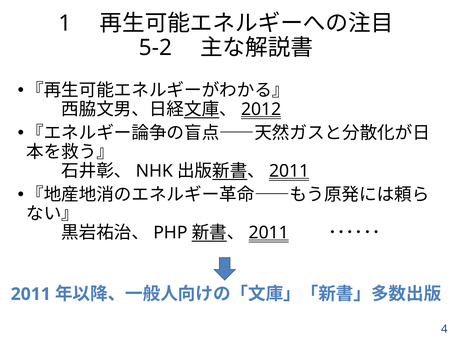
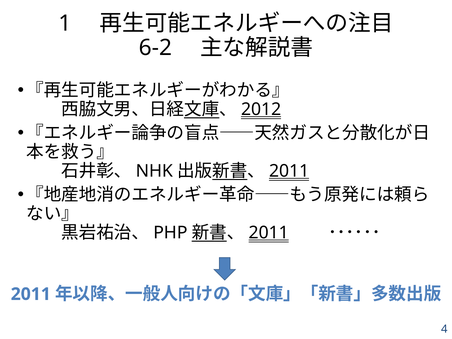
5-2: 5-2 -> 6-2 (156, 48)
